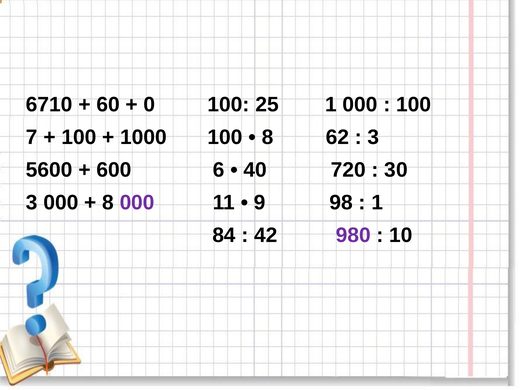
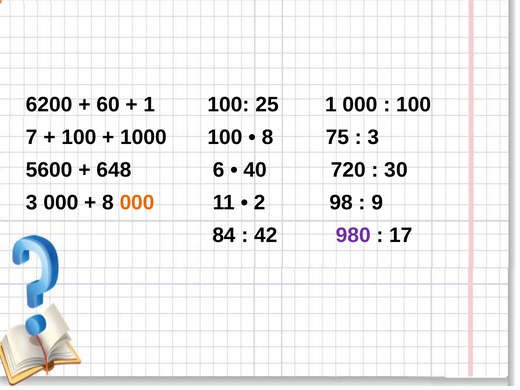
6710: 6710 -> 6200 (49, 104)
0: 0 -> 1 (149, 104)
62: 62 -> 75 (337, 137)
600: 600 -> 648 (114, 170)
000 colour: purple -> orange (137, 203)
9: 9 -> 2 (260, 203)
1: 1 -> 9 (377, 203)
10: 10 -> 17 (401, 235)
